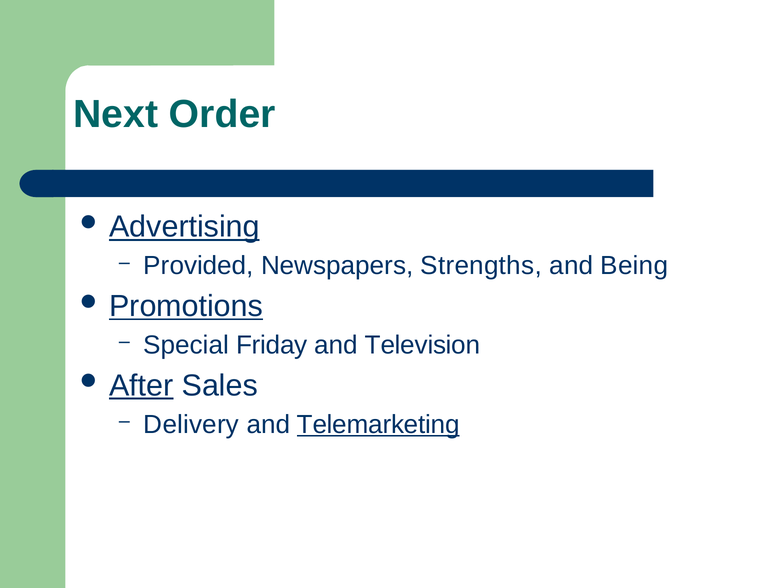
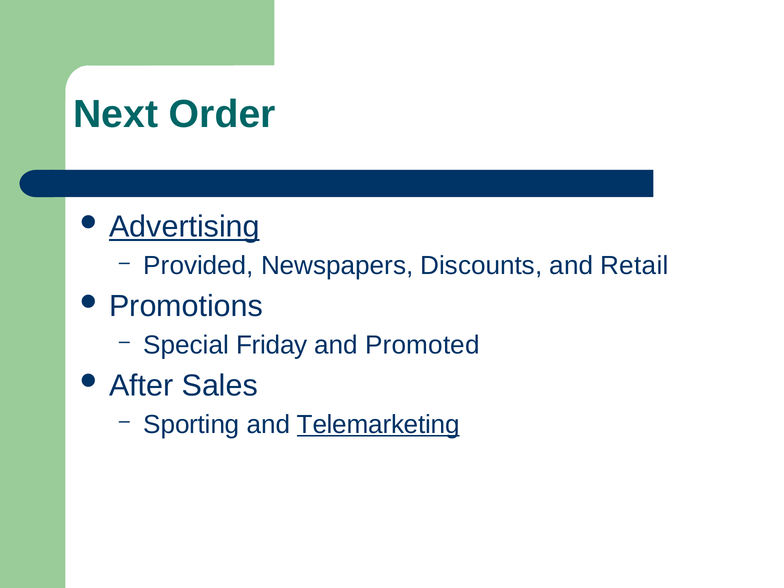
Strengths: Strengths -> Discounts (481, 266)
Being: Being -> Retail (634, 266)
Promotions underline: present -> none (186, 306)
Television: Television -> Promoted (422, 345)
After underline: present -> none (141, 386)
Delivery: Delivery -> Sporting (191, 424)
